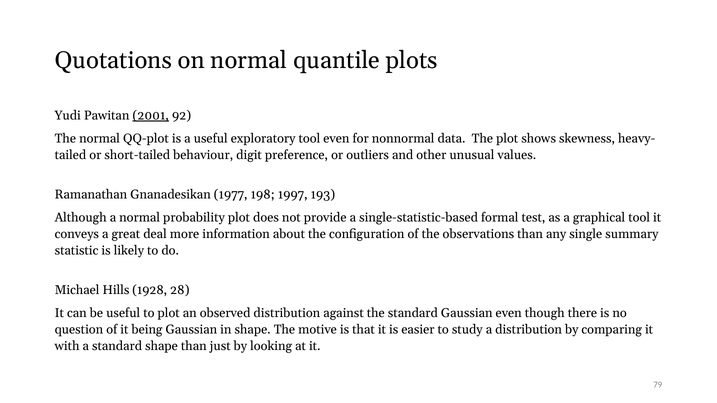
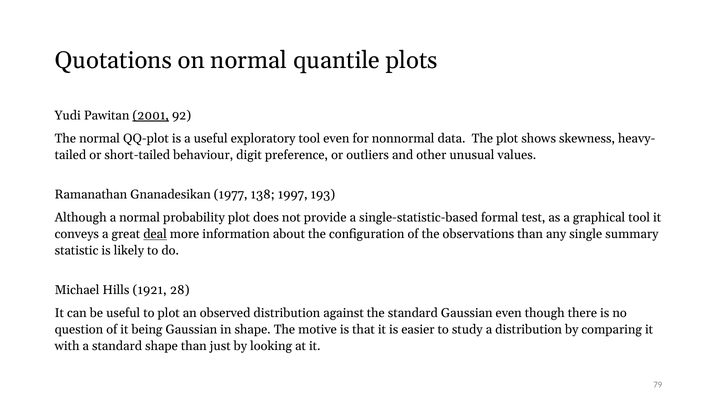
198: 198 -> 138 (263, 195)
deal underline: none -> present (155, 234)
1928: 1928 -> 1921 (150, 290)
